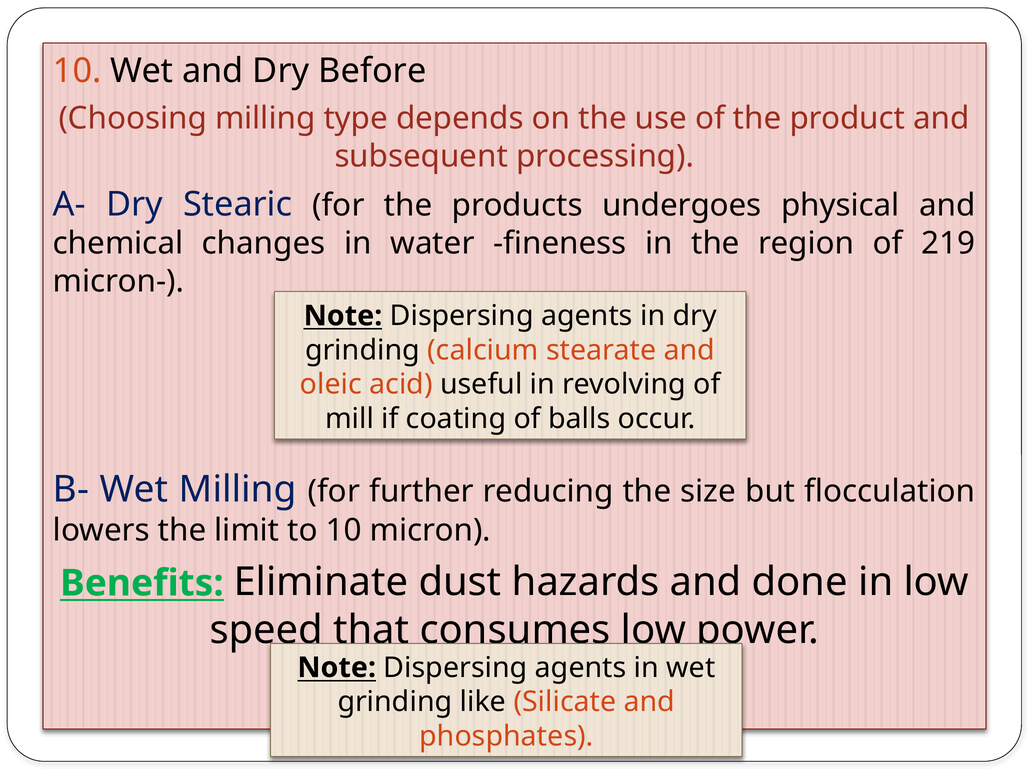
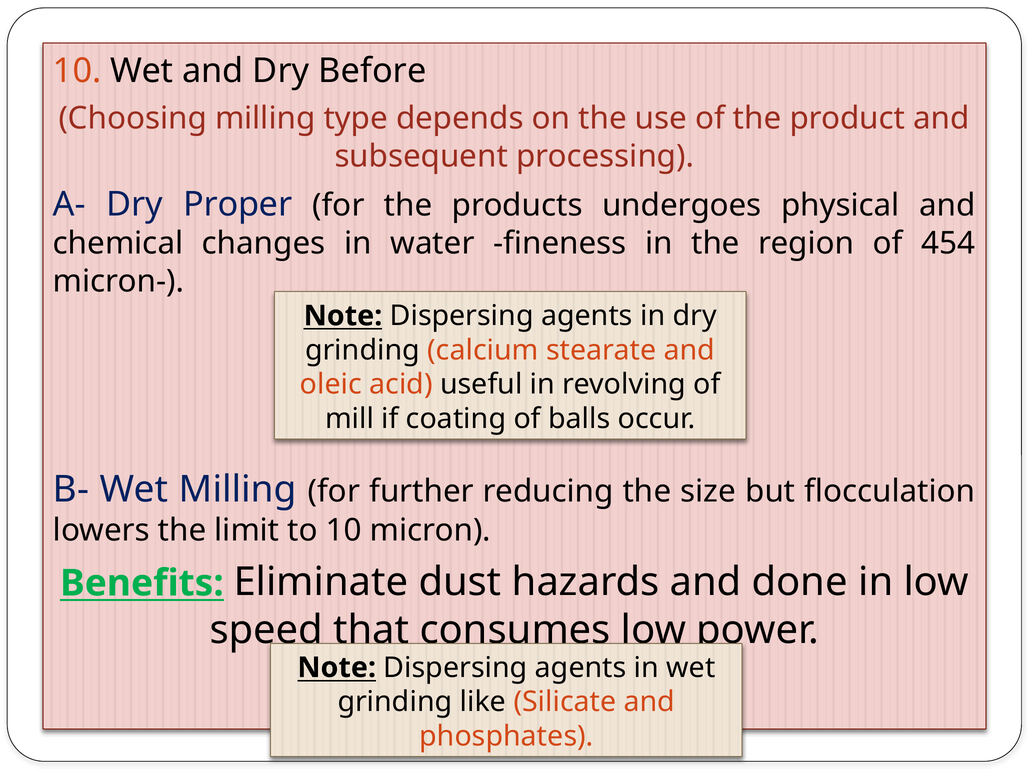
Stearic: Stearic -> Proper (238, 204)
219: 219 -> 454 (948, 243)
